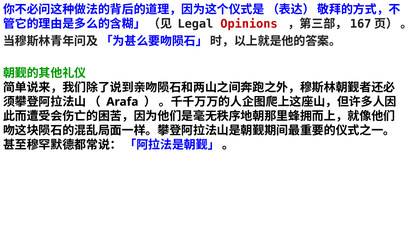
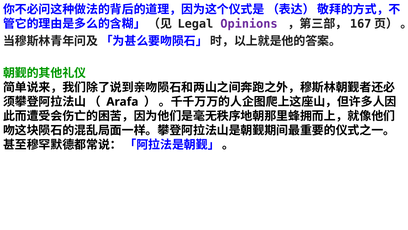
Opinions colour: red -> purple (249, 24)
